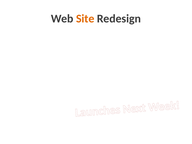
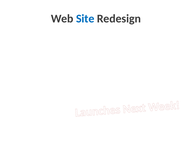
Site colour: orange -> blue (85, 19)
